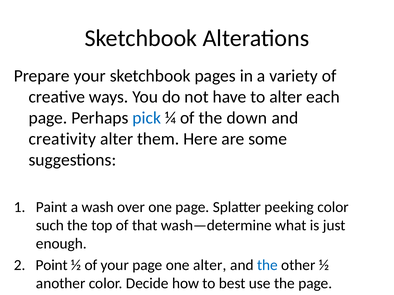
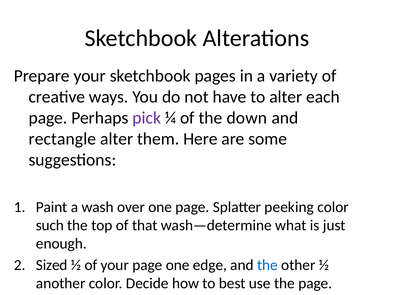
pick colour: blue -> purple (147, 118)
creativity: creativity -> rectangle (62, 139)
Point: Point -> Sized (52, 265)
one alter: alter -> edge (210, 265)
